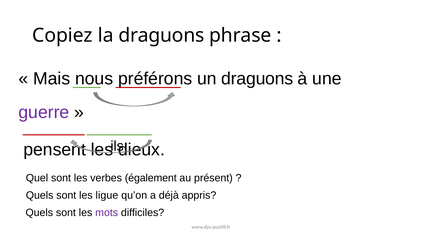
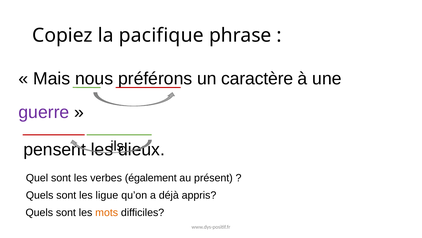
la draguons: draguons -> pacifique (161, 35)
un draguons: draguons -> caractère (257, 78)
mots colour: purple -> orange (107, 212)
